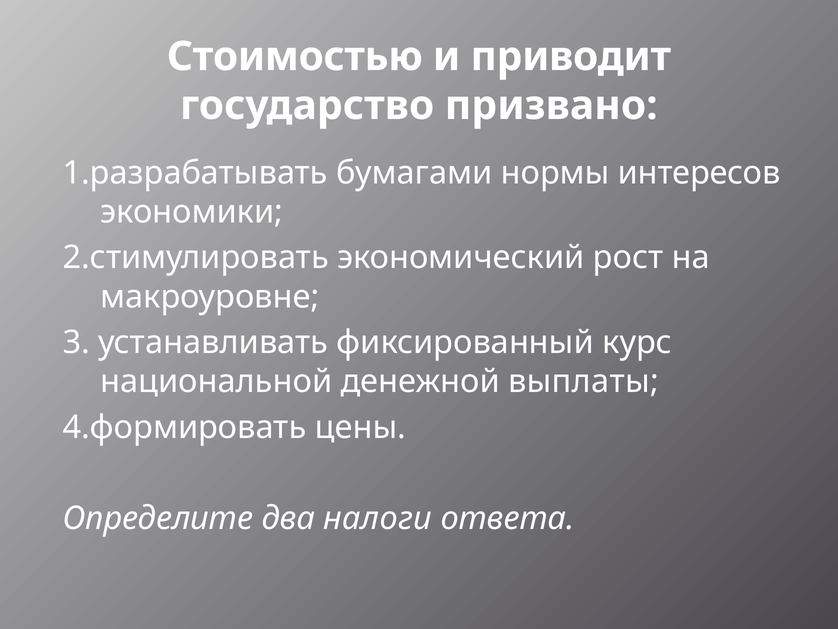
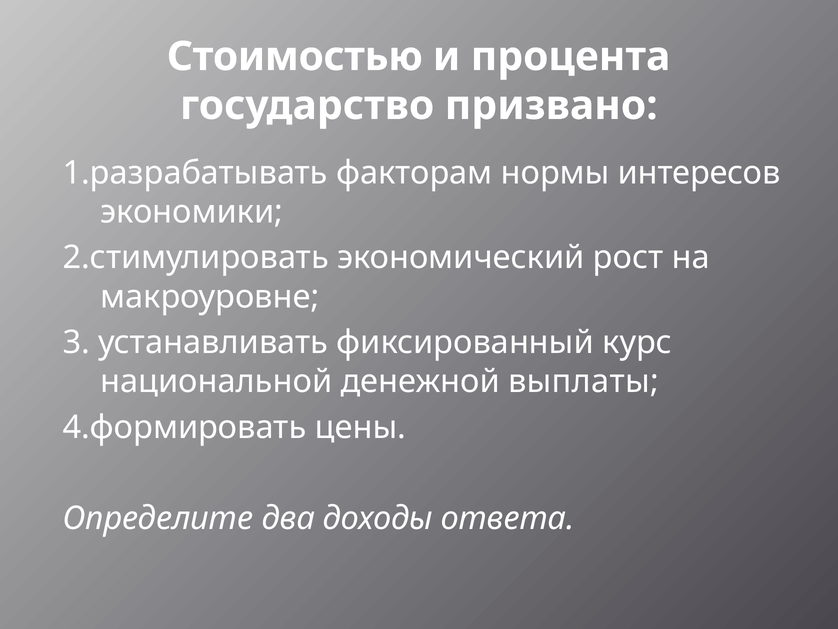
приводит: приводит -> процента (571, 57)
бумагами: бумагами -> факторам (414, 173)
налоги: налоги -> доходы (378, 518)
